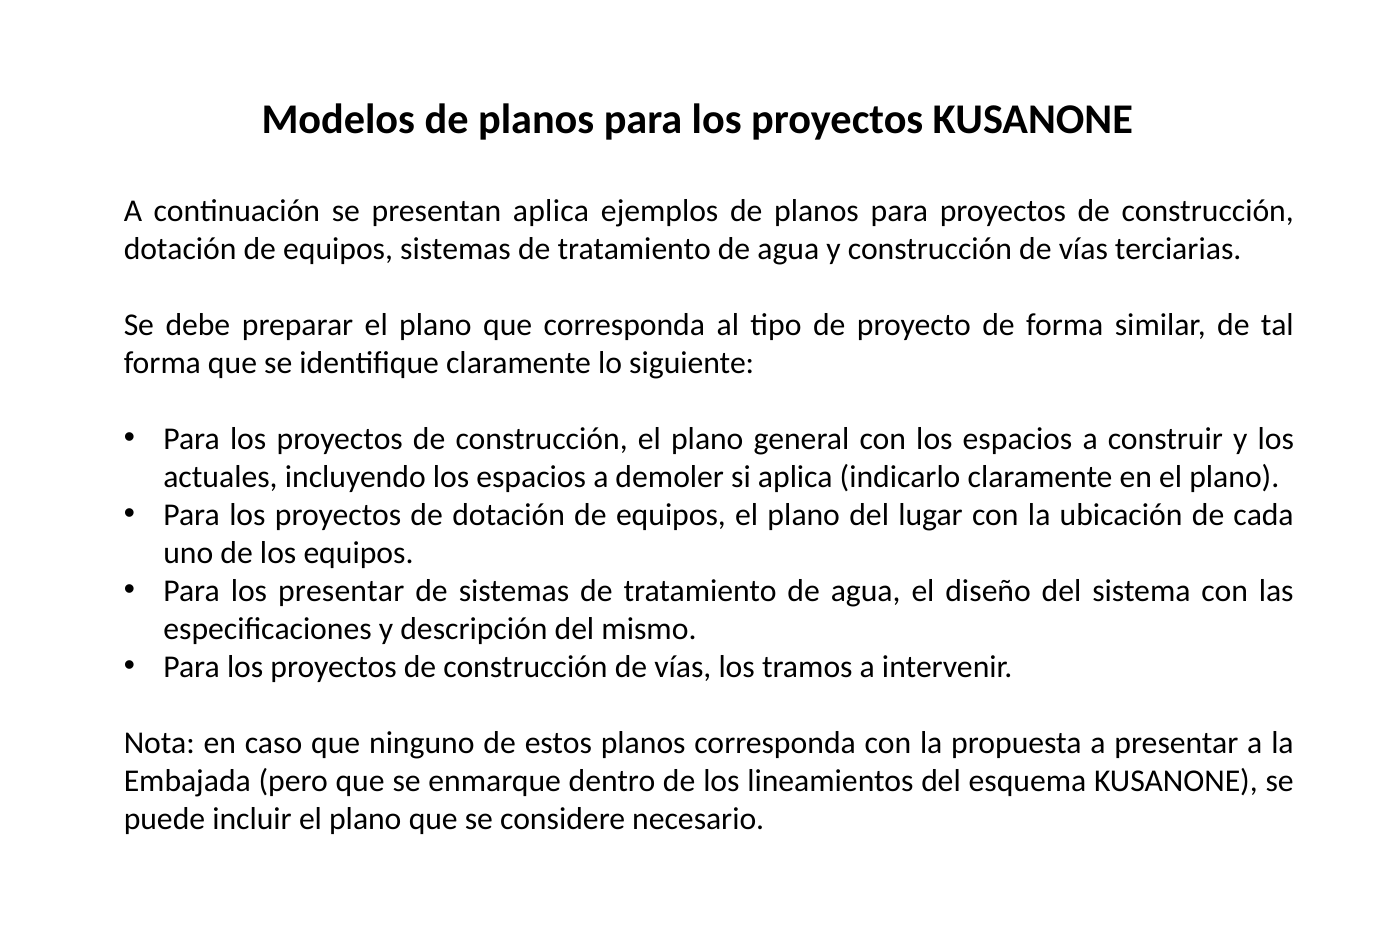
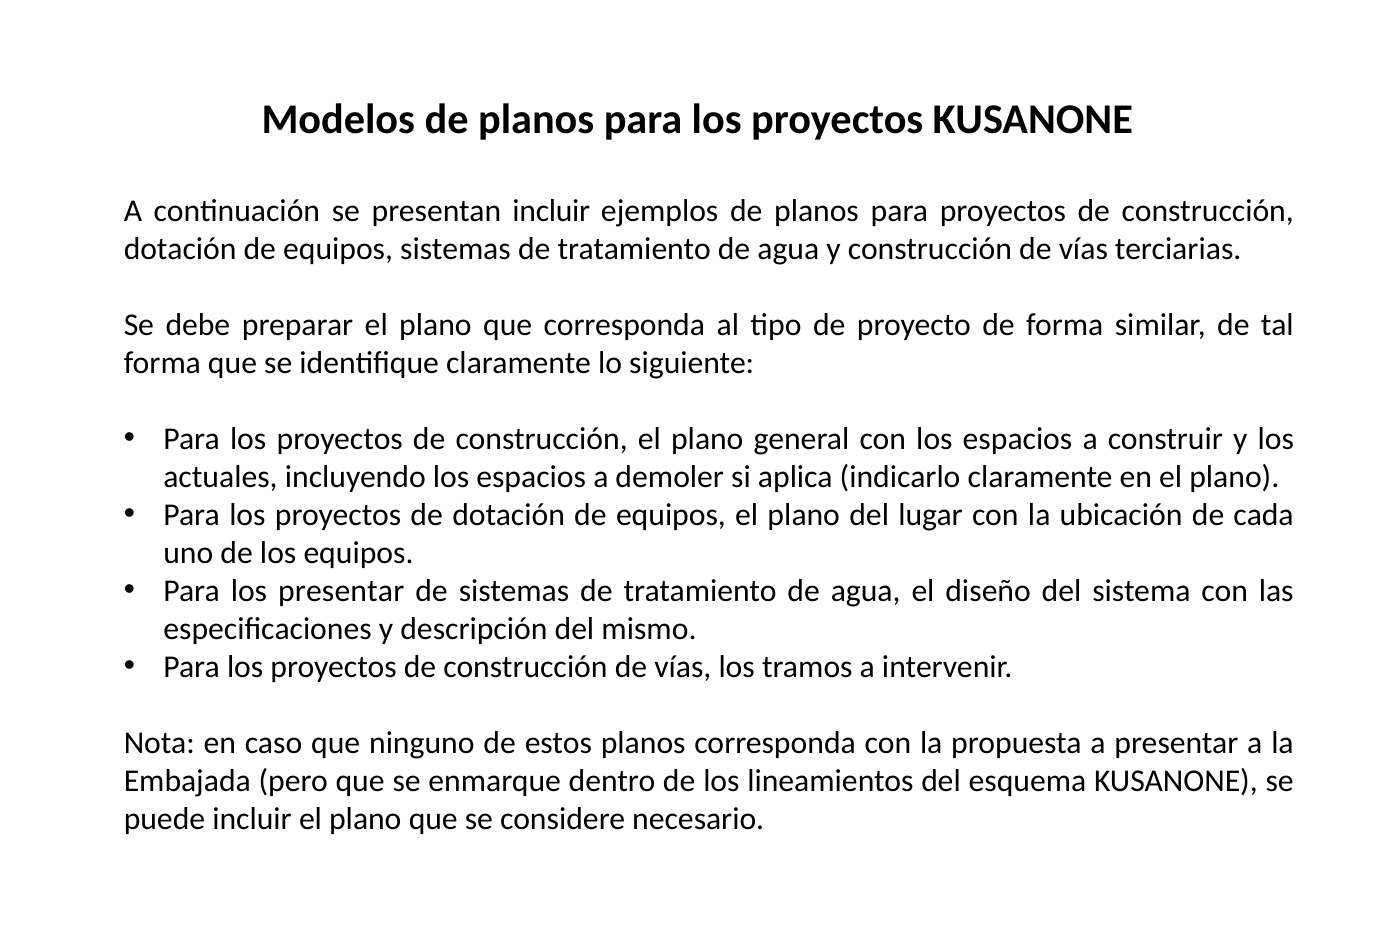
presentan aplica: aplica -> incluir (551, 211)
